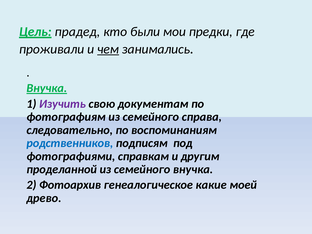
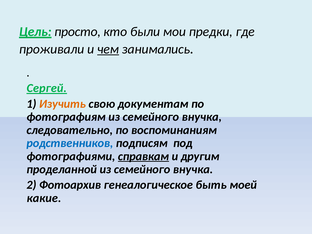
прадед: прадед -> просто (78, 32)
Внучка: Внучка -> Сергей (47, 88)
Изучить colour: purple -> orange (62, 104)
фотографиям из семейного справа: справа -> внучка (202, 117)
справкам underline: none -> present (143, 156)
какие: какие -> быть (211, 185)
древо: древо -> какие (44, 198)
